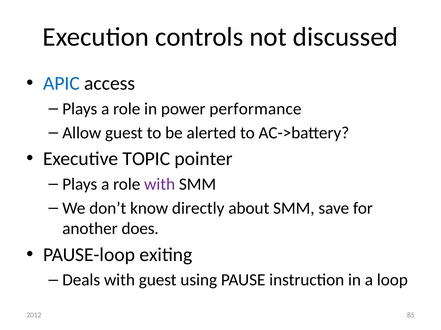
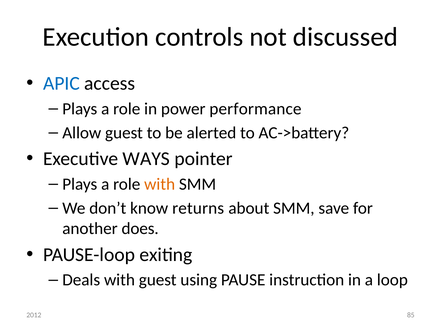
TOPIC: TOPIC -> WAYS (146, 159)
with colour: purple -> orange (160, 185)
directly: directly -> returns (198, 209)
